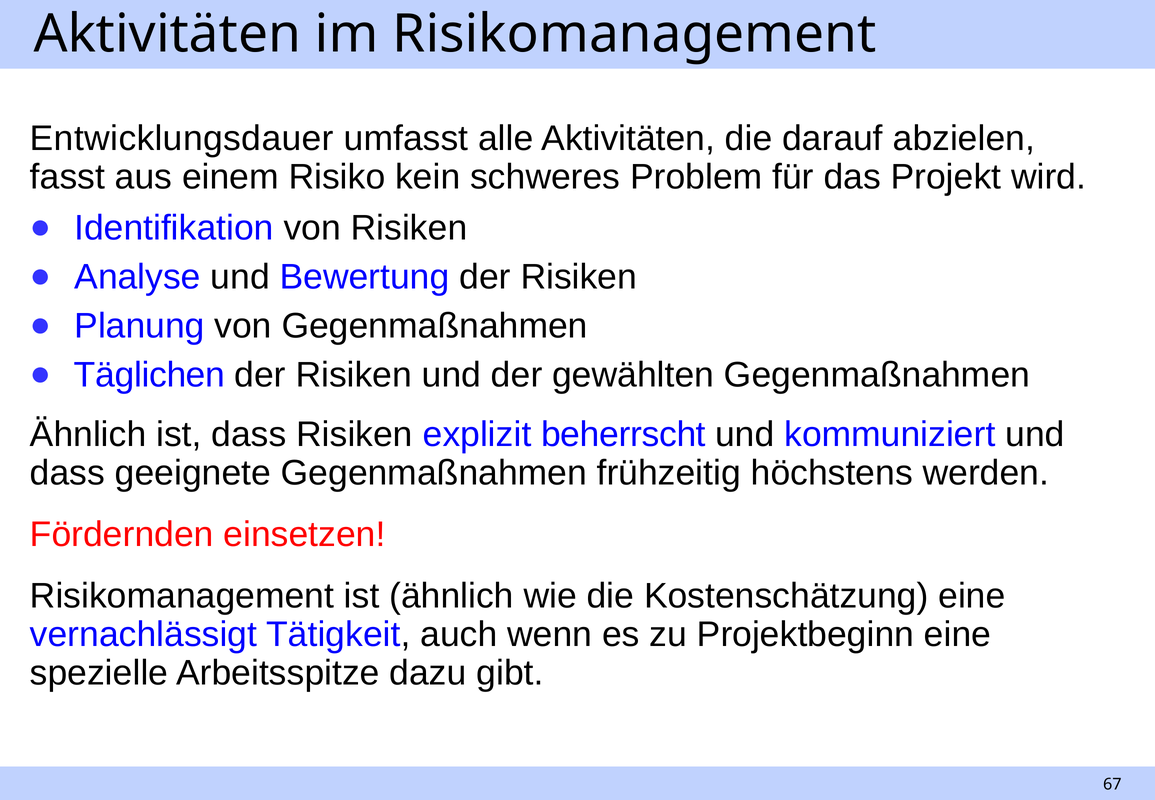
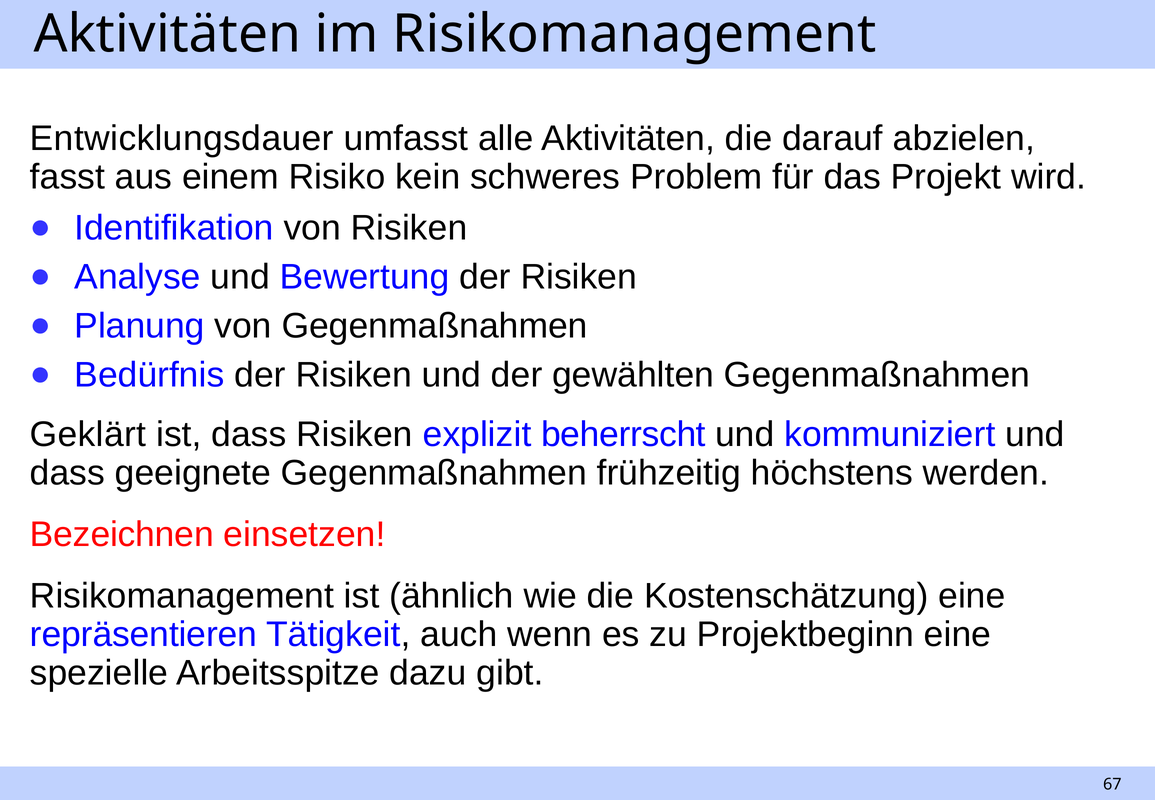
Täglichen: Täglichen -> Bedürfnis (149, 375)
Ähnlich: Ähnlich -> Geklärt (88, 434)
Fördernden: Fördernden -> Bezeichnen (122, 534)
vernachlässigt: vernachlässigt -> repräsentieren (144, 634)
